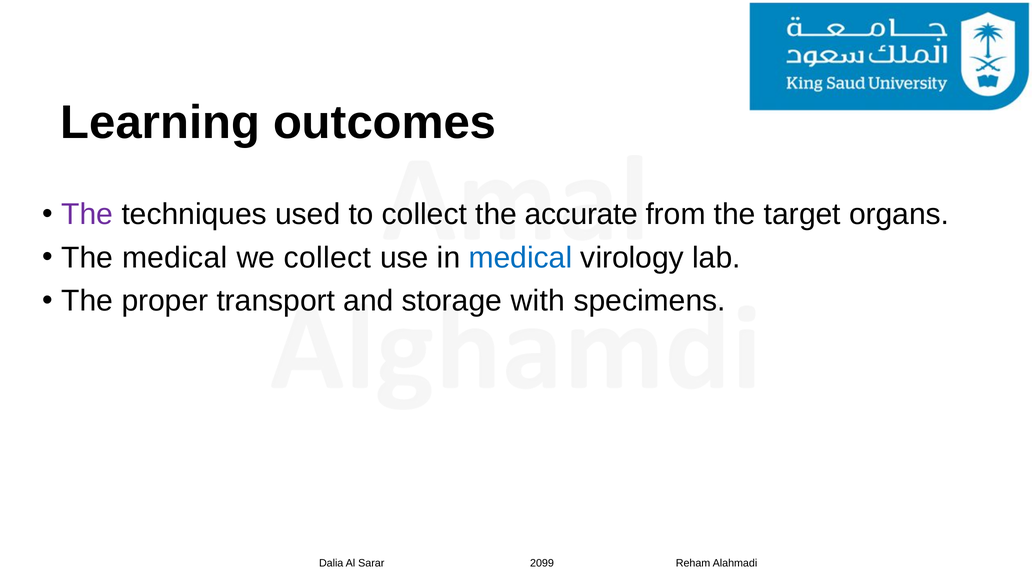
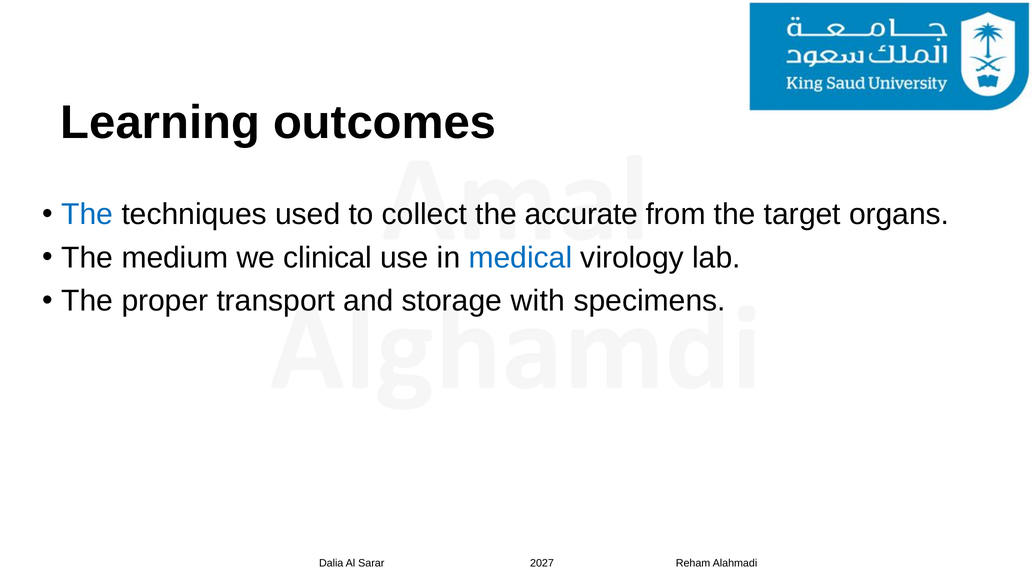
The colour: purple -> blue (87, 215)
The medical: medical -> medium (175, 258)
we collect: collect -> clinical (328, 258)
2099: 2099 -> 2027 (542, 564)
